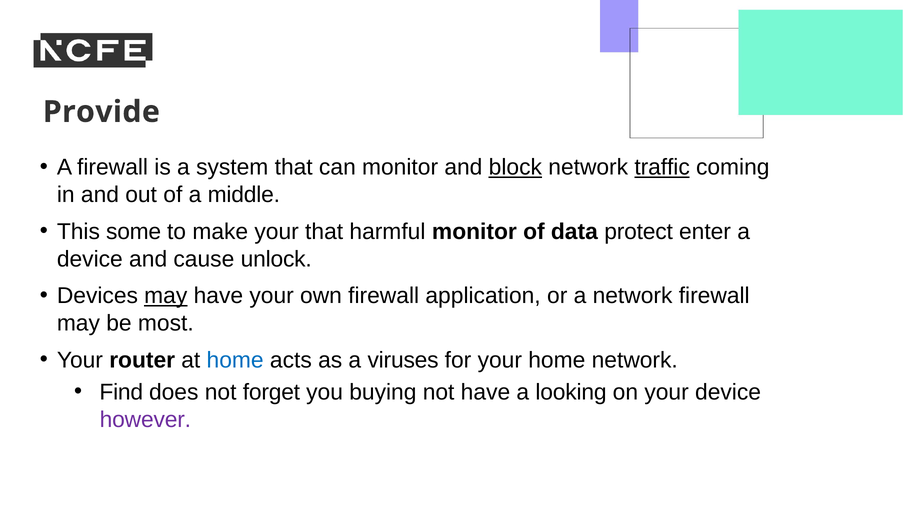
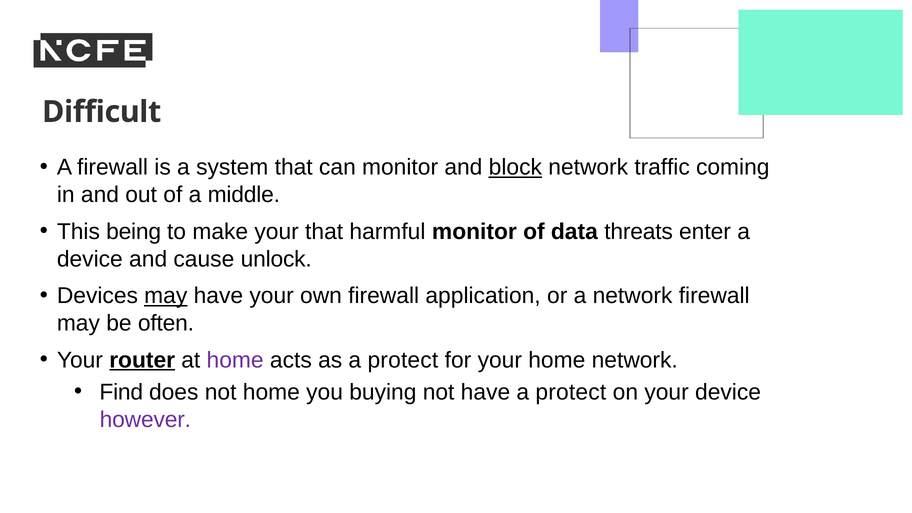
Provide: Provide -> Difficult (102, 112)
traffic underline: present -> none (662, 167)
some: some -> being (134, 232)
protect: protect -> threats (639, 232)
most: most -> often (166, 323)
router underline: none -> present (142, 360)
home colour: blue -> purple (235, 360)
as a viruses: viruses -> protect (403, 360)
not forget: forget -> home (271, 392)
have a looking: looking -> protect (571, 392)
